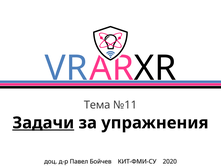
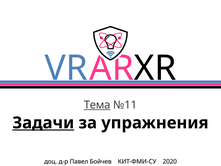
Тема underline: none -> present (97, 105)
